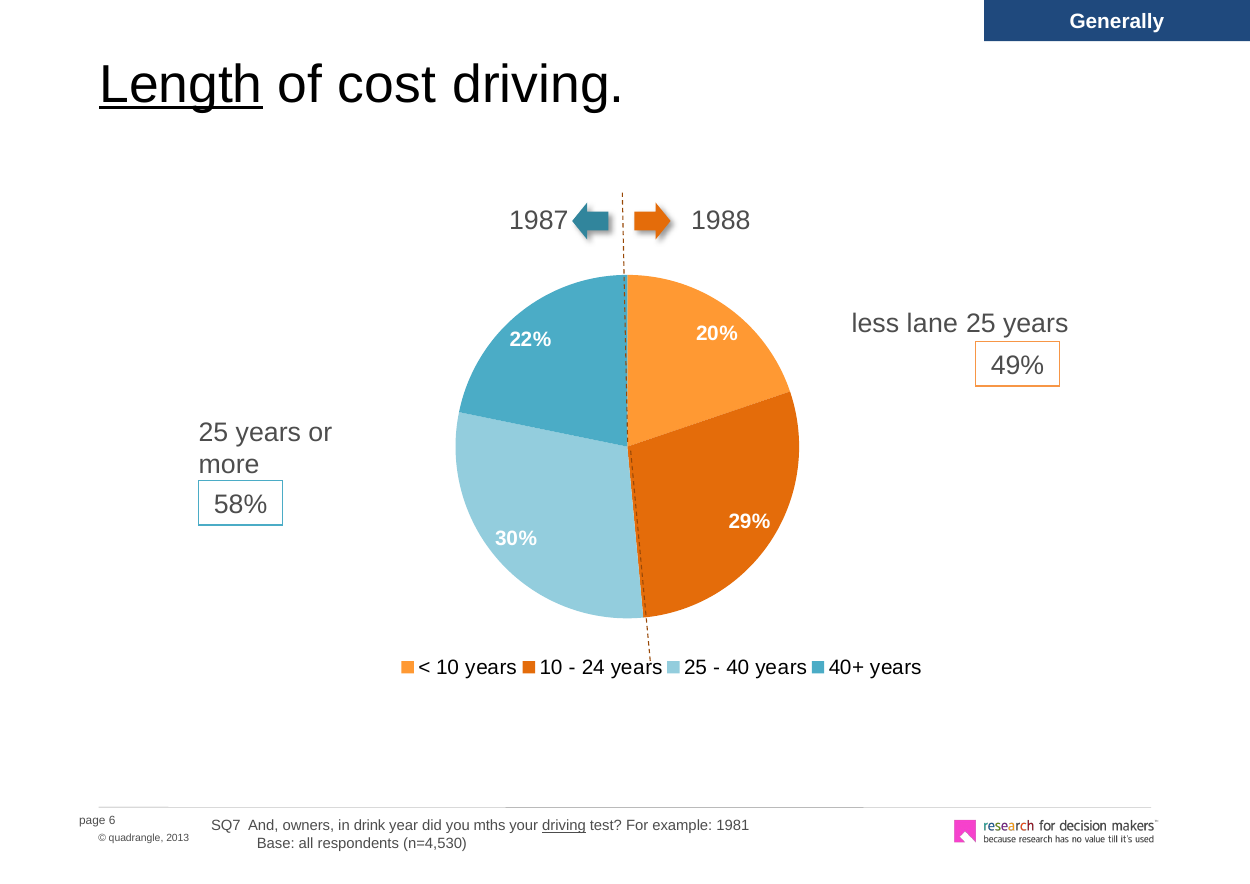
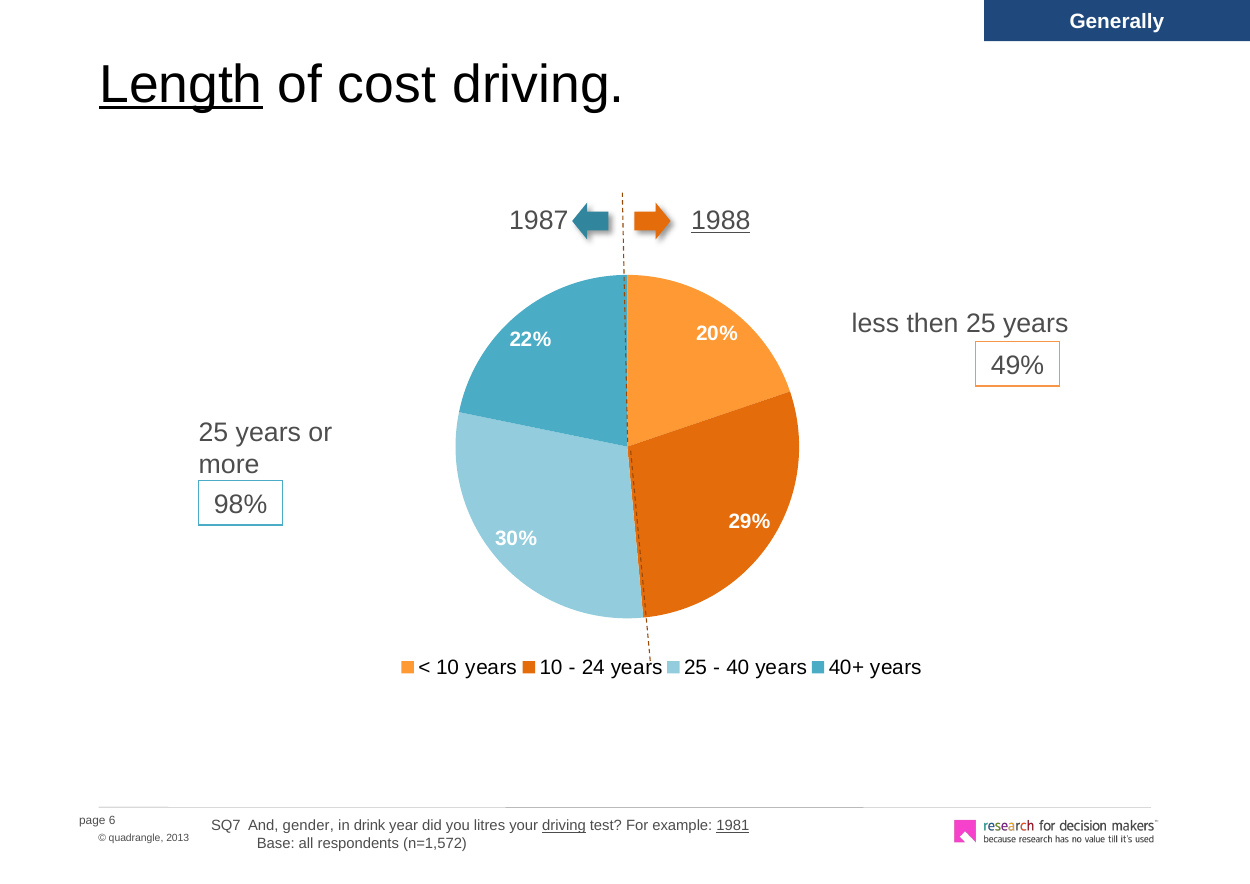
1988 underline: none -> present (721, 221)
lane: lane -> then (933, 324)
58%: 58% -> 98% (241, 505)
owners: owners -> gender (308, 826)
mths: mths -> litres (490, 826)
1981 underline: none -> present (733, 826)
n=4,530: n=4,530 -> n=1,572 (435, 844)
